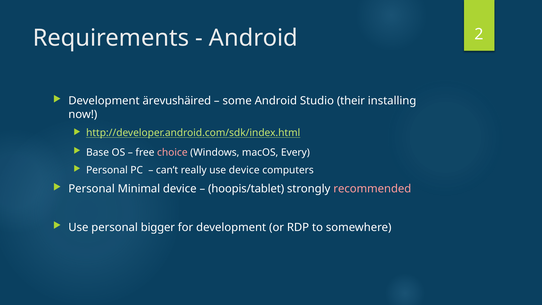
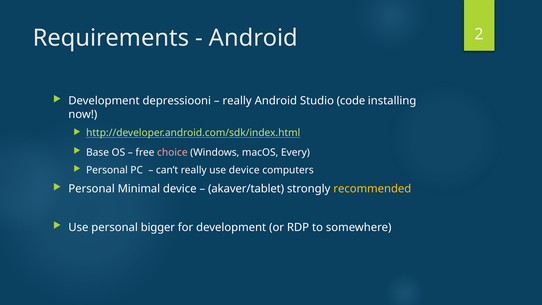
ärevushäired: ärevushäired -> depressiooni (177, 101)
some: some -> really (237, 101)
their: their -> code (351, 101)
hoopis/tablet: hoopis/tablet -> akaver/tablet (246, 189)
recommended colour: pink -> yellow (372, 189)
